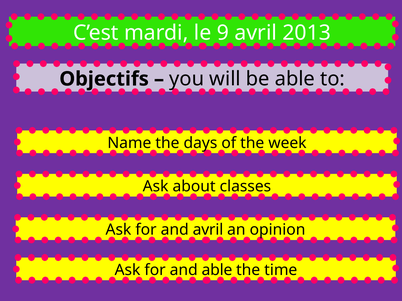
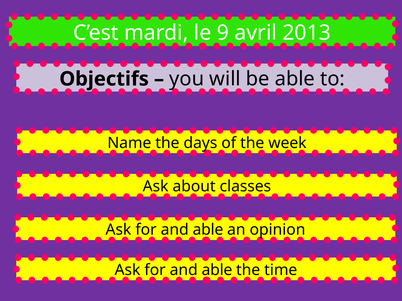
avril: avril -> able (208, 230)
